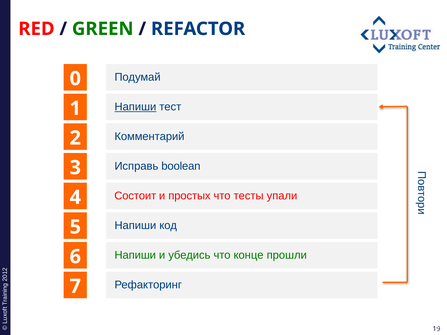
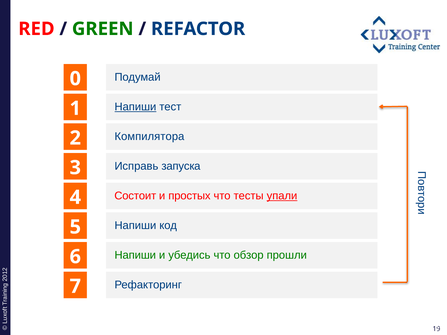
Комментарий: Комментарий -> Компилятора (149, 137)
boolean: boolean -> запуска (181, 166)
упали underline: none -> present (282, 196)
конце: конце -> обзор (249, 255)
